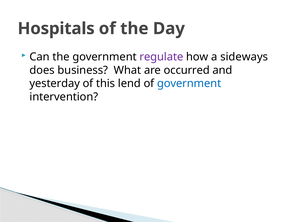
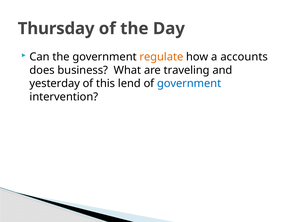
Hospitals: Hospitals -> Thursday (56, 29)
regulate colour: purple -> orange (161, 57)
sideways: sideways -> accounts (244, 57)
occurred: occurred -> traveling (187, 70)
